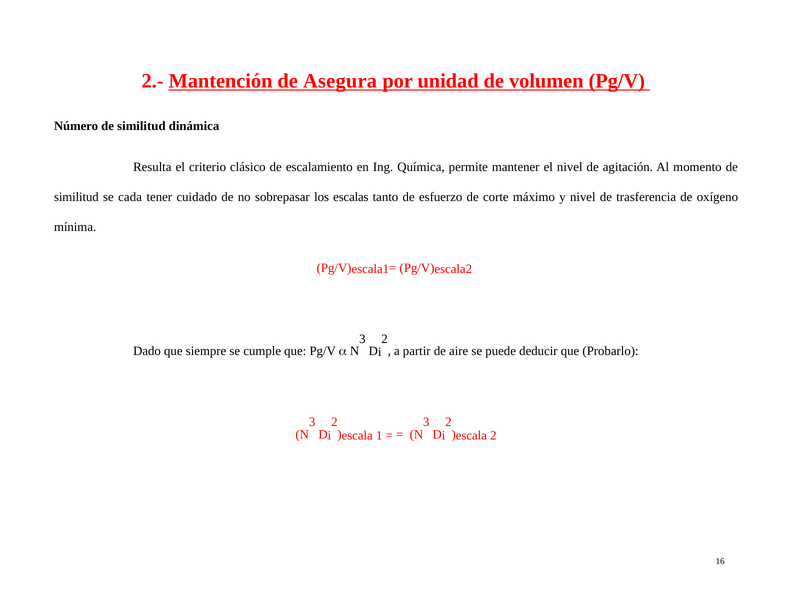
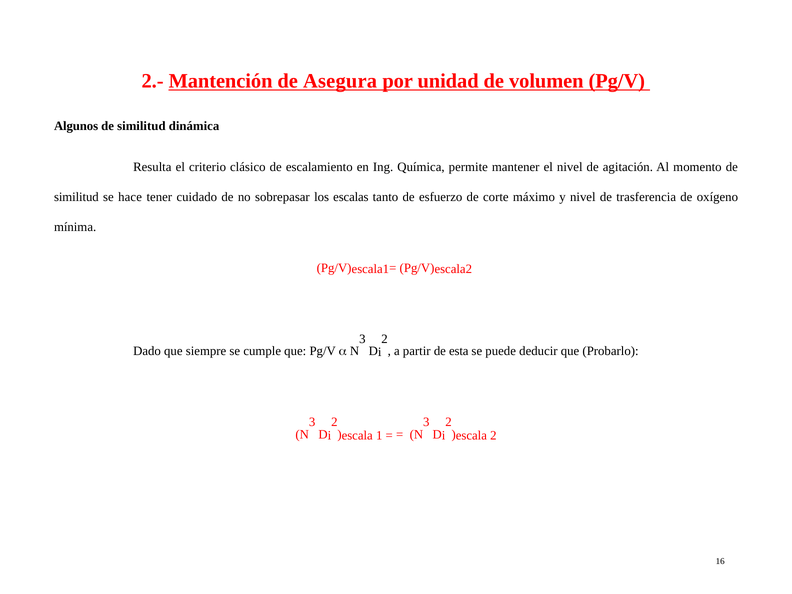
Número: Número -> Algunos (76, 126)
cada: cada -> hace (130, 197)
aire: aire -> esta (459, 351)
